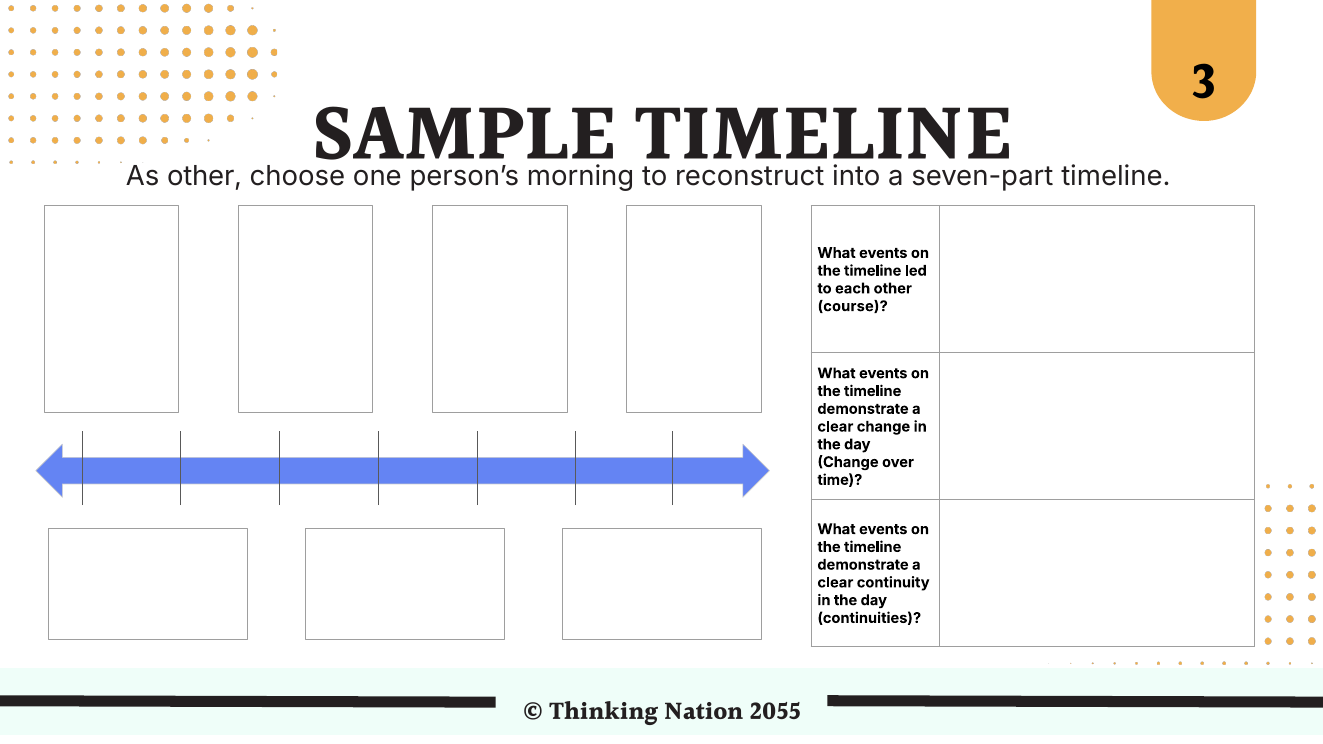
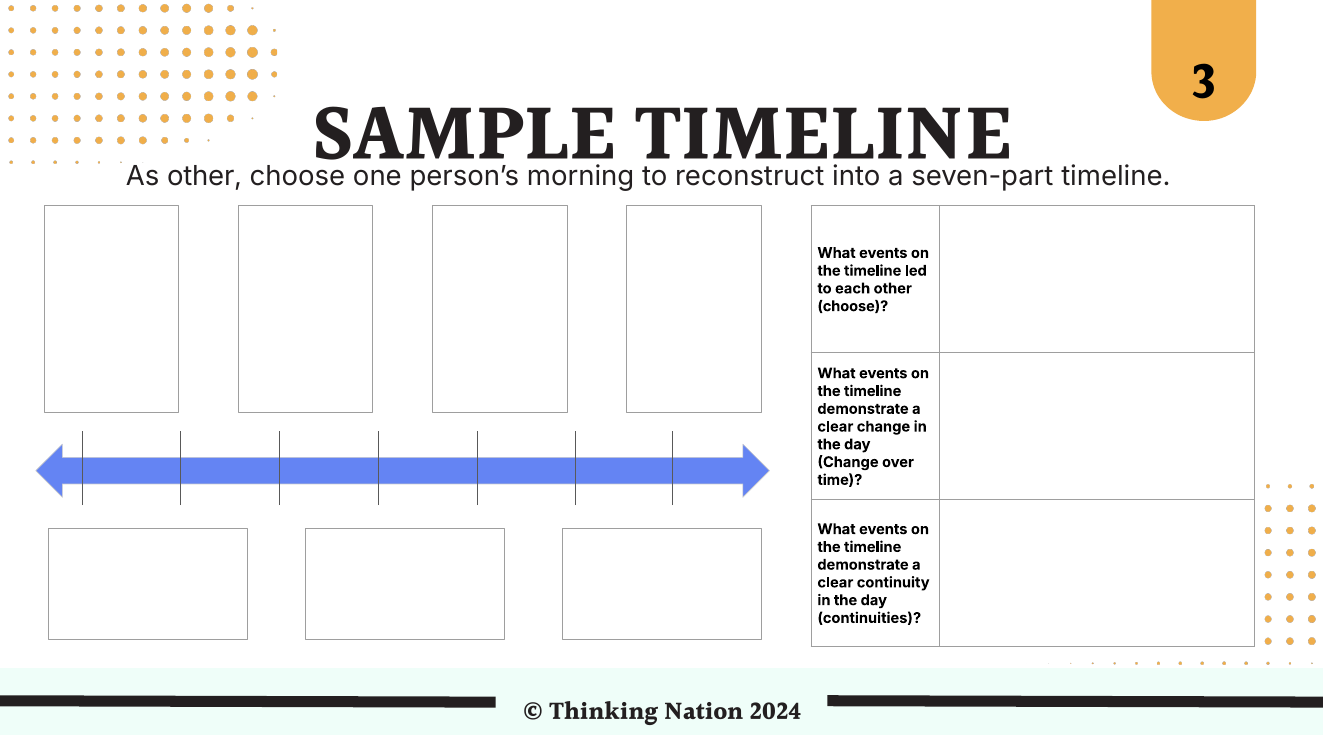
course: course -> choose (853, 306)
2055: 2055 -> 2024 (775, 713)
